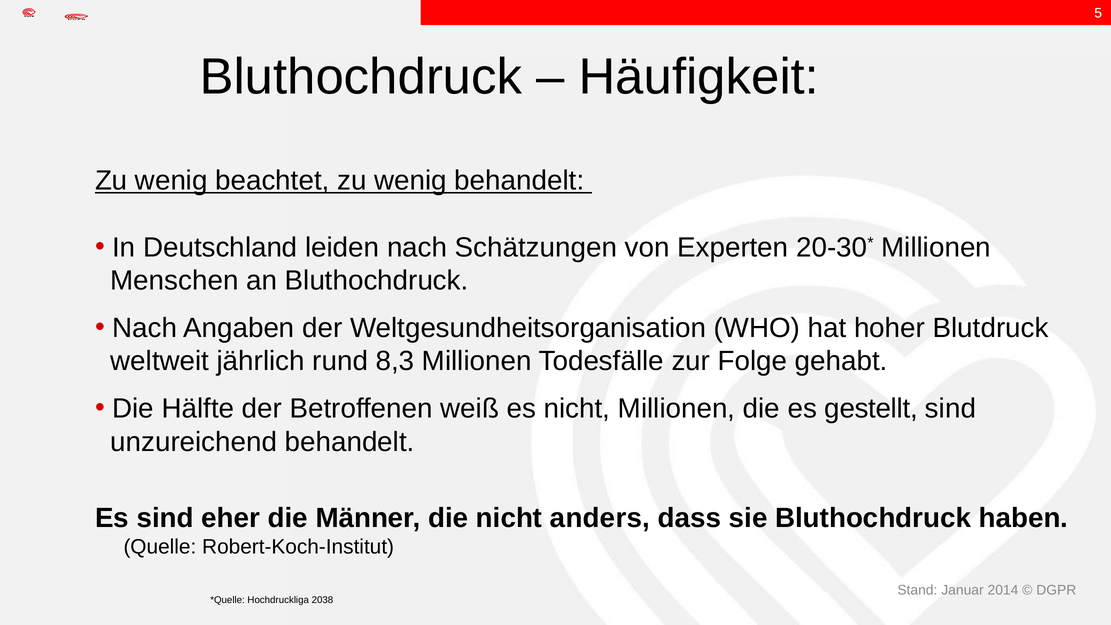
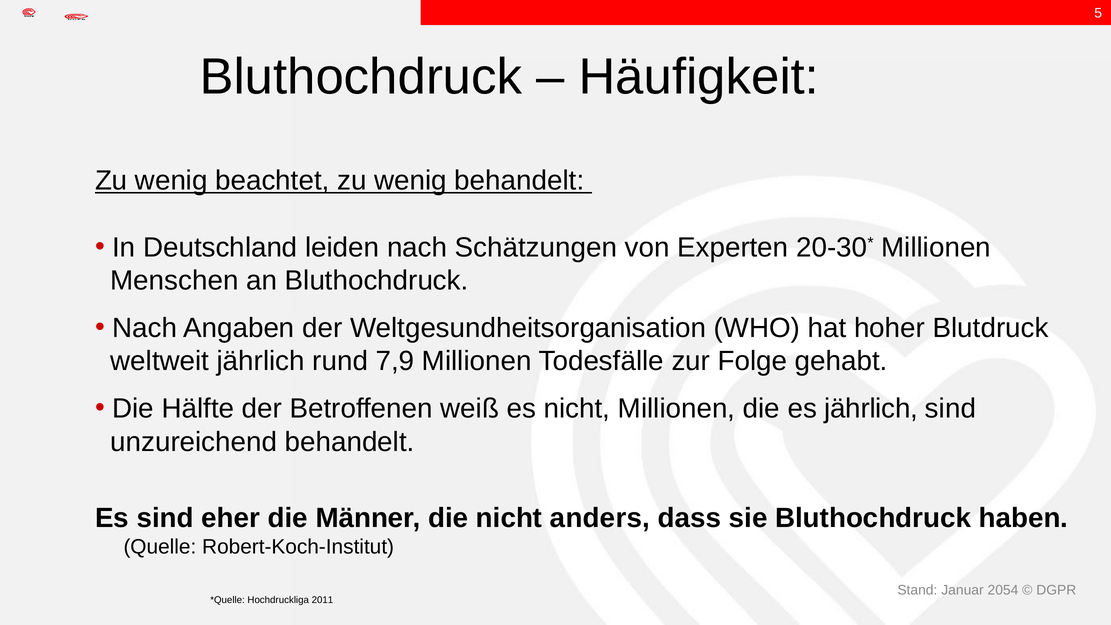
8,3: 8,3 -> 7,9 (395, 361)
es gestellt: gestellt -> jährlich (871, 408)
2014: 2014 -> 2054 (1003, 590)
2038: 2038 -> 2011 (322, 600)
